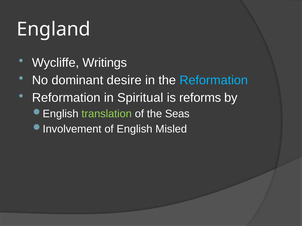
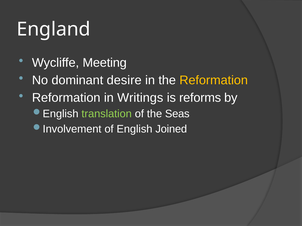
Writings: Writings -> Meeting (105, 63)
Reformation colour: light blue -> yellow (214, 80)
Spiritual: Spiritual -> Writings (140, 98)
Misled: Misled -> Joined (171, 129)
